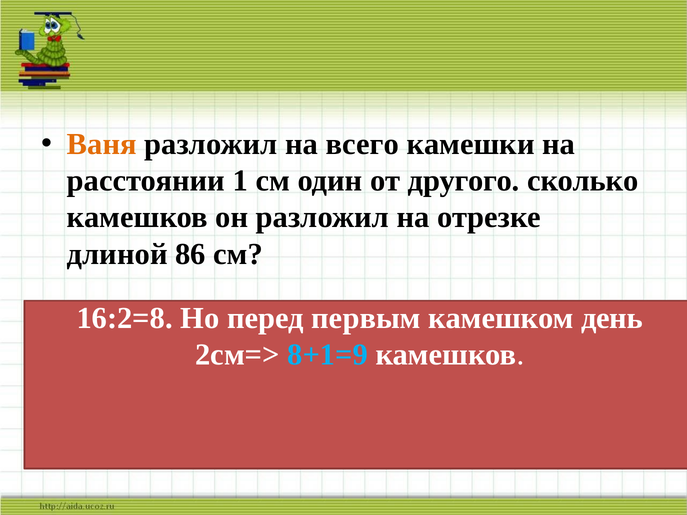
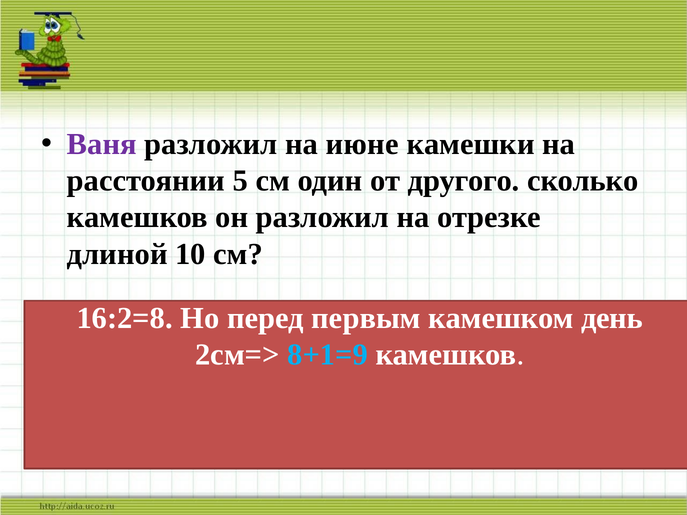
Ваня colour: orange -> purple (102, 144)
всего: всего -> июне (362, 144)
1: 1 -> 5 (240, 181)
86: 86 -> 10 (190, 254)
